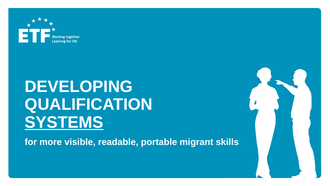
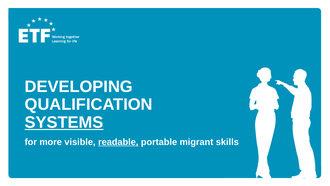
readable underline: none -> present (118, 142)
